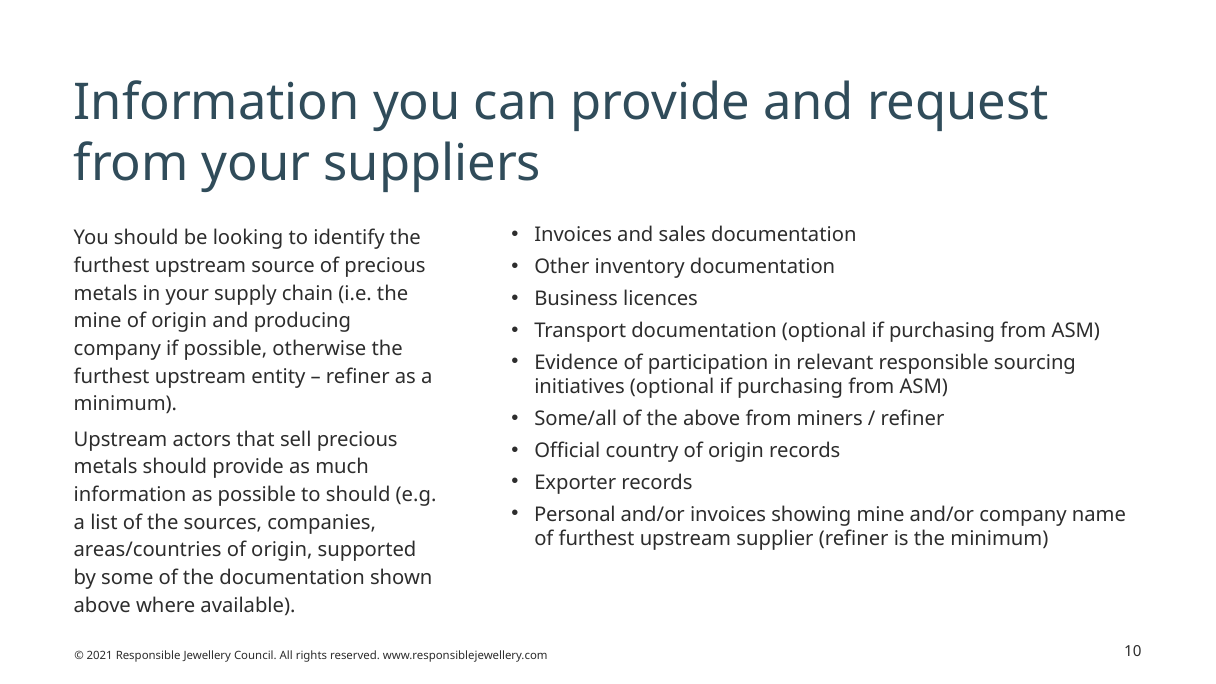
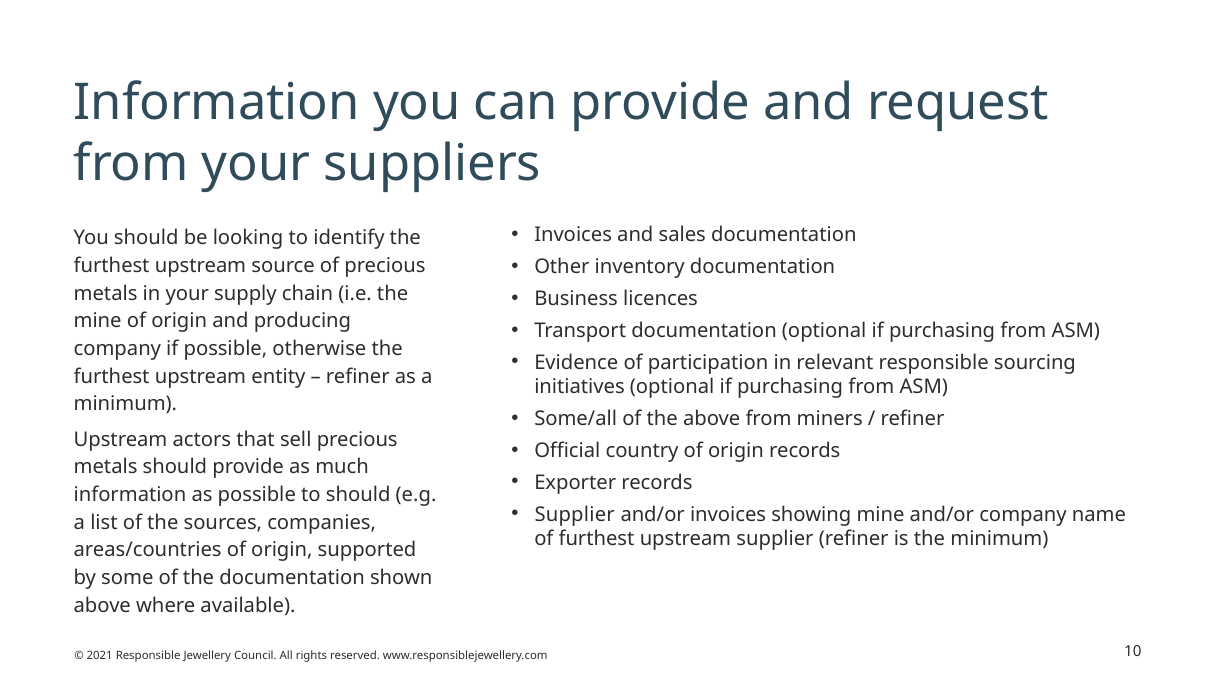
Personal: Personal -> Supplier (575, 514)
